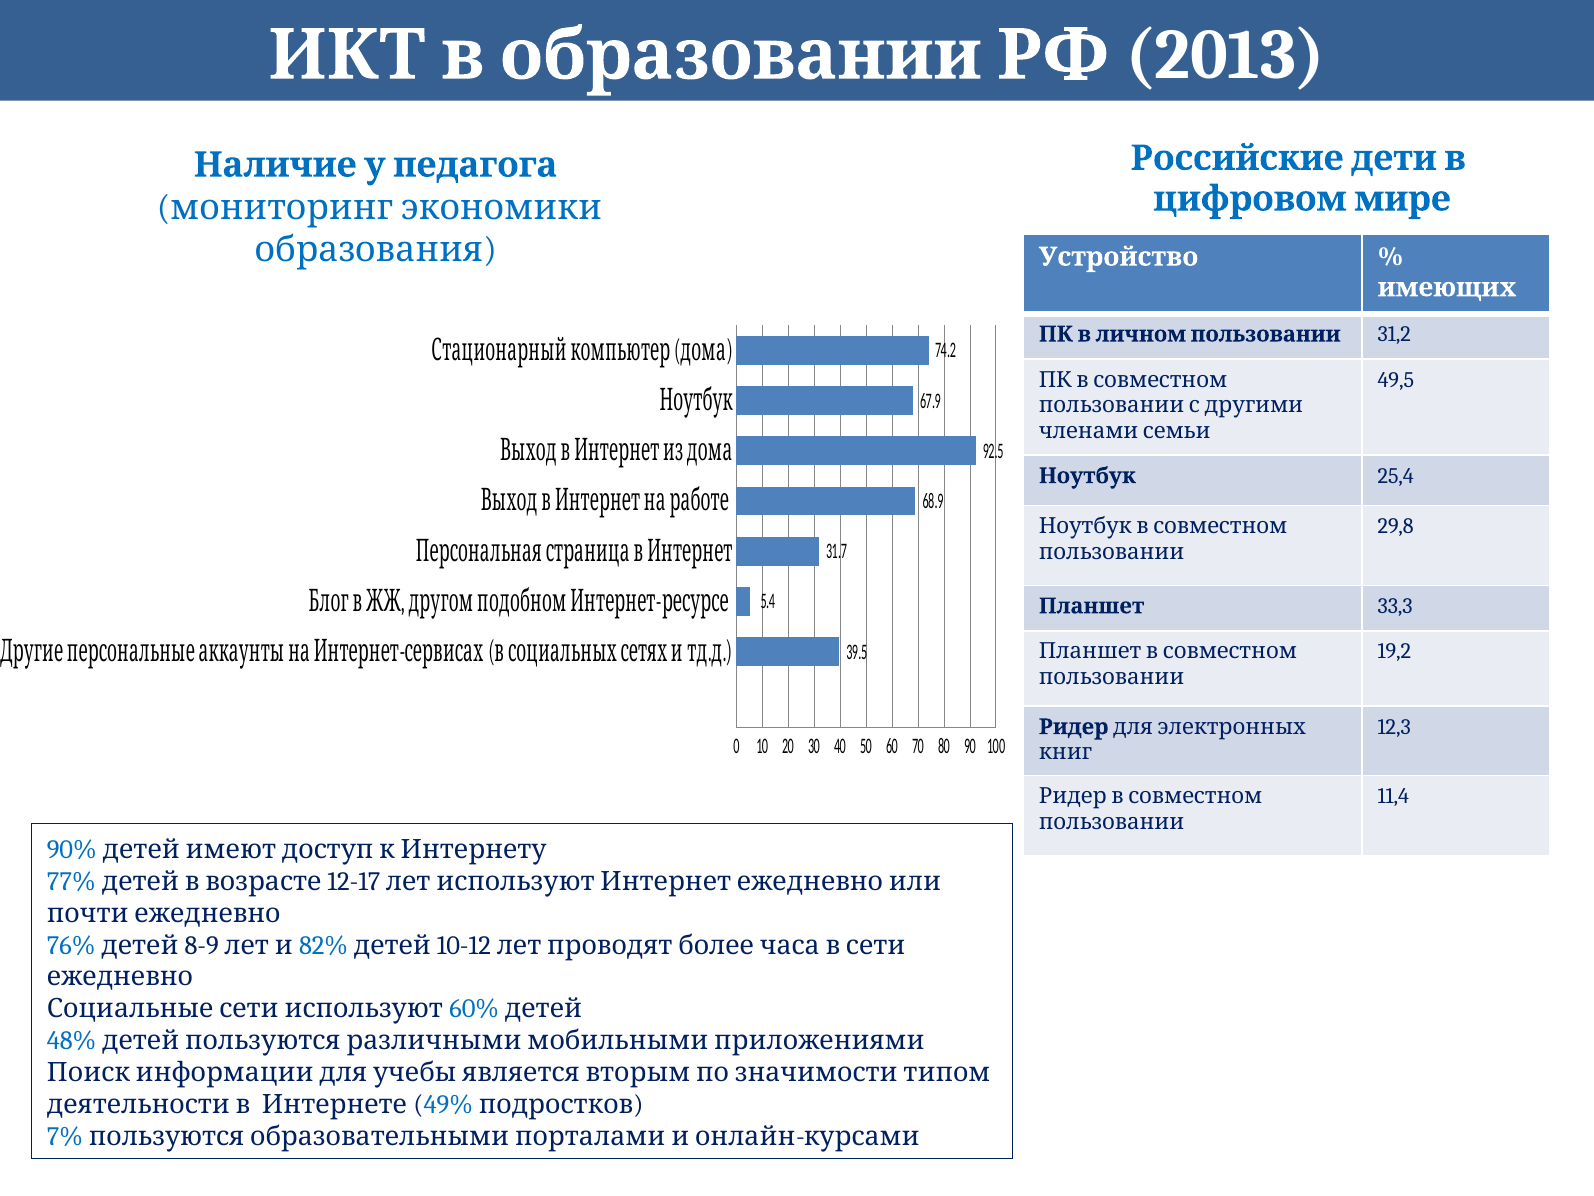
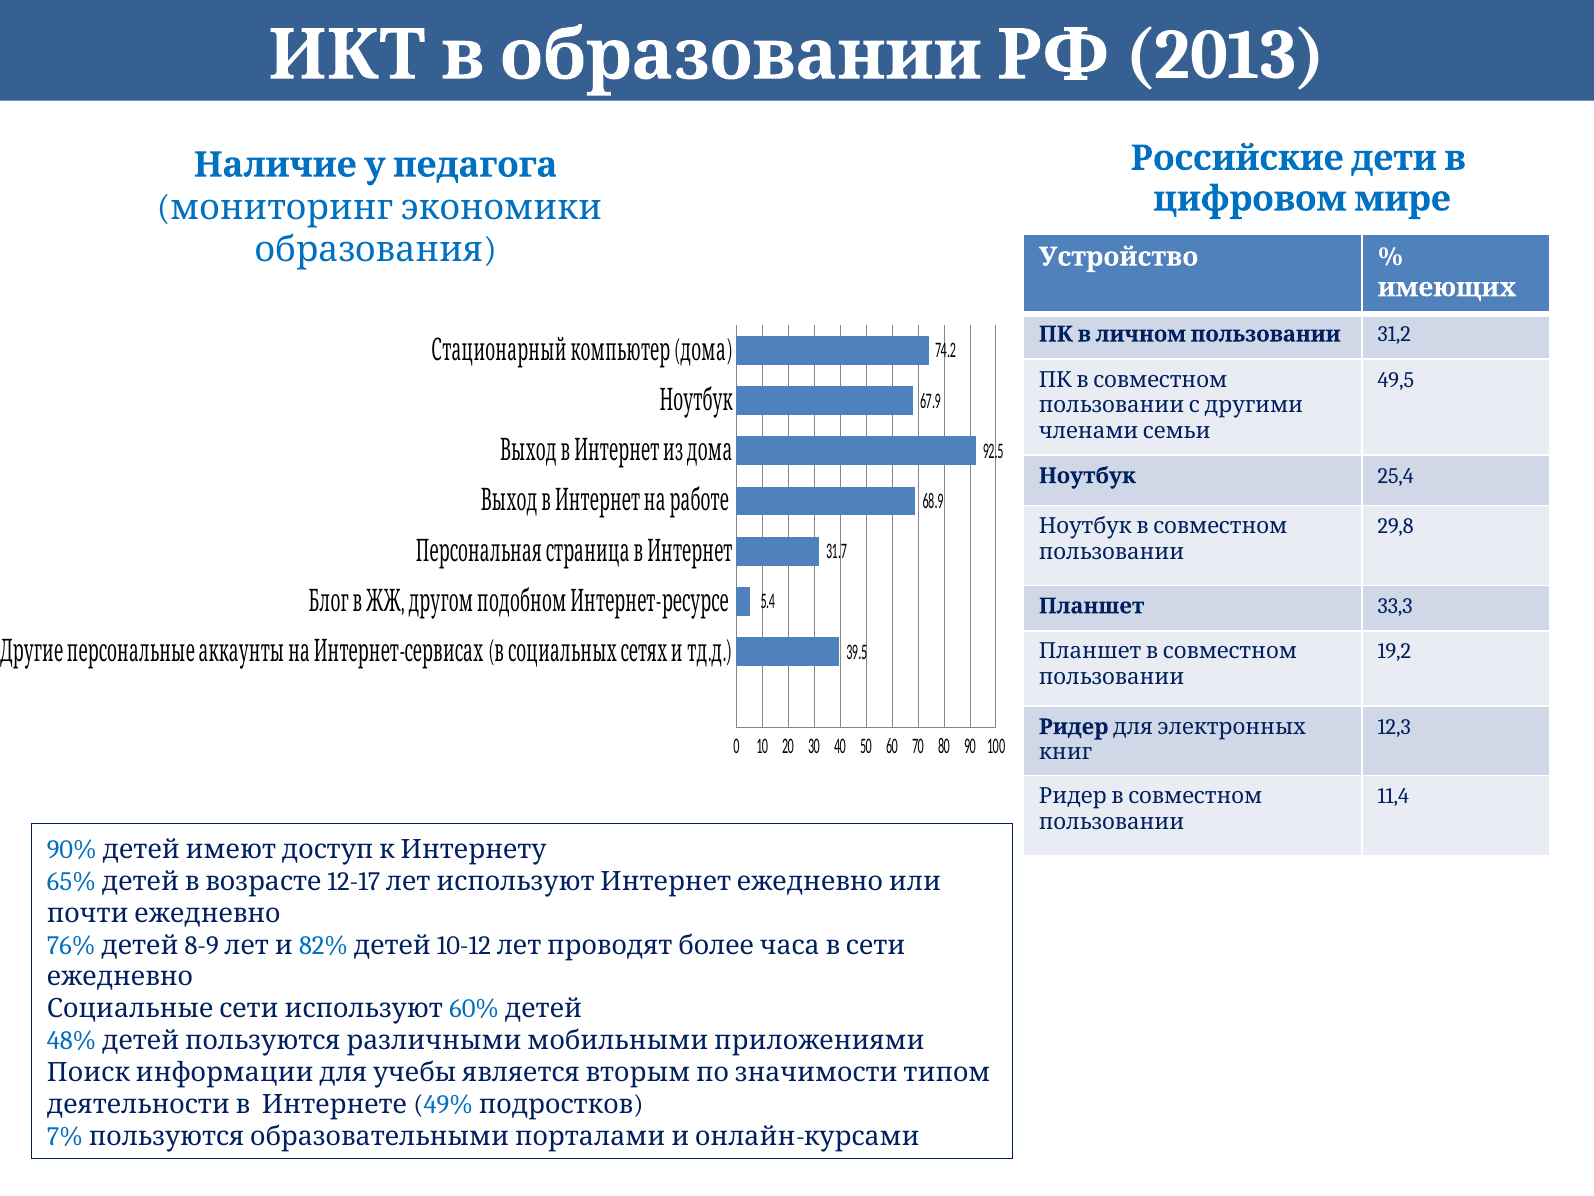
77%: 77% -> 65% (71, 881)
